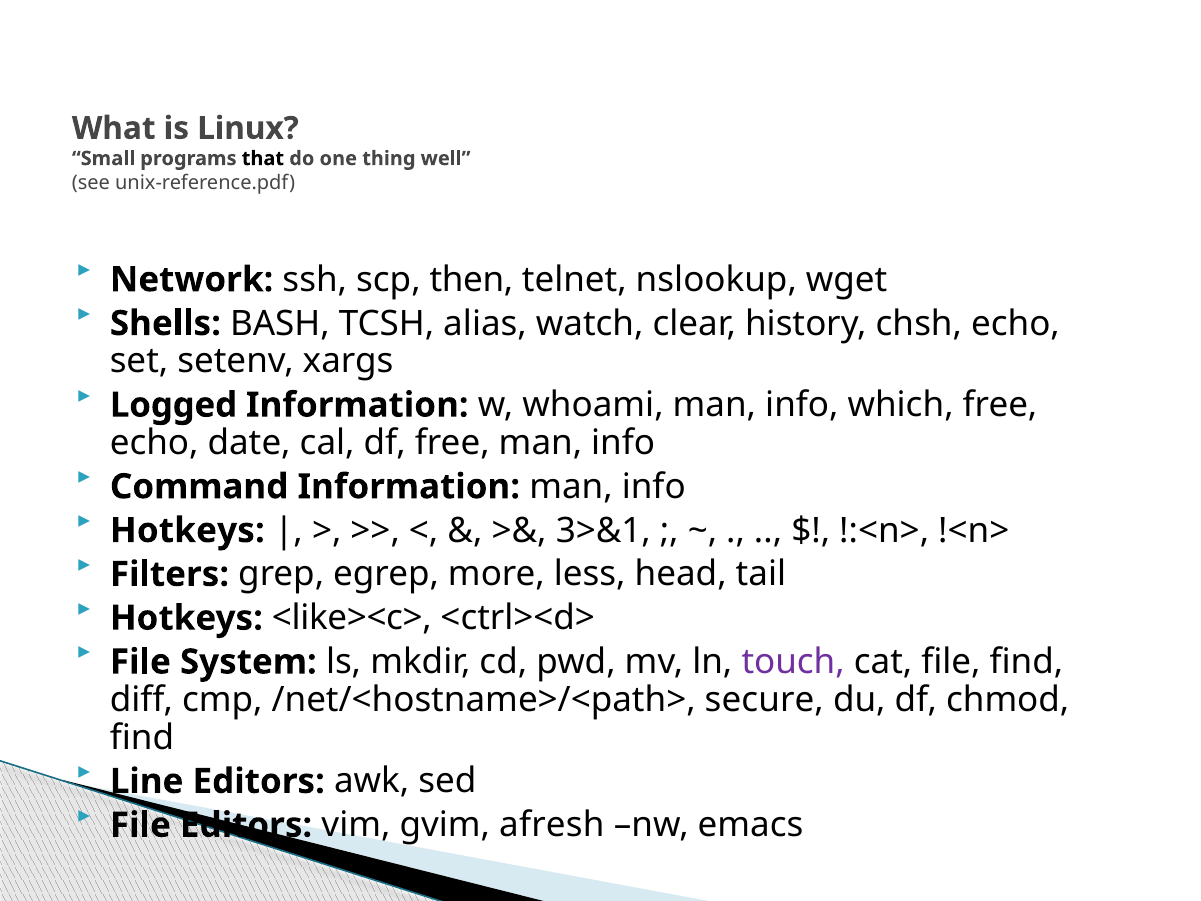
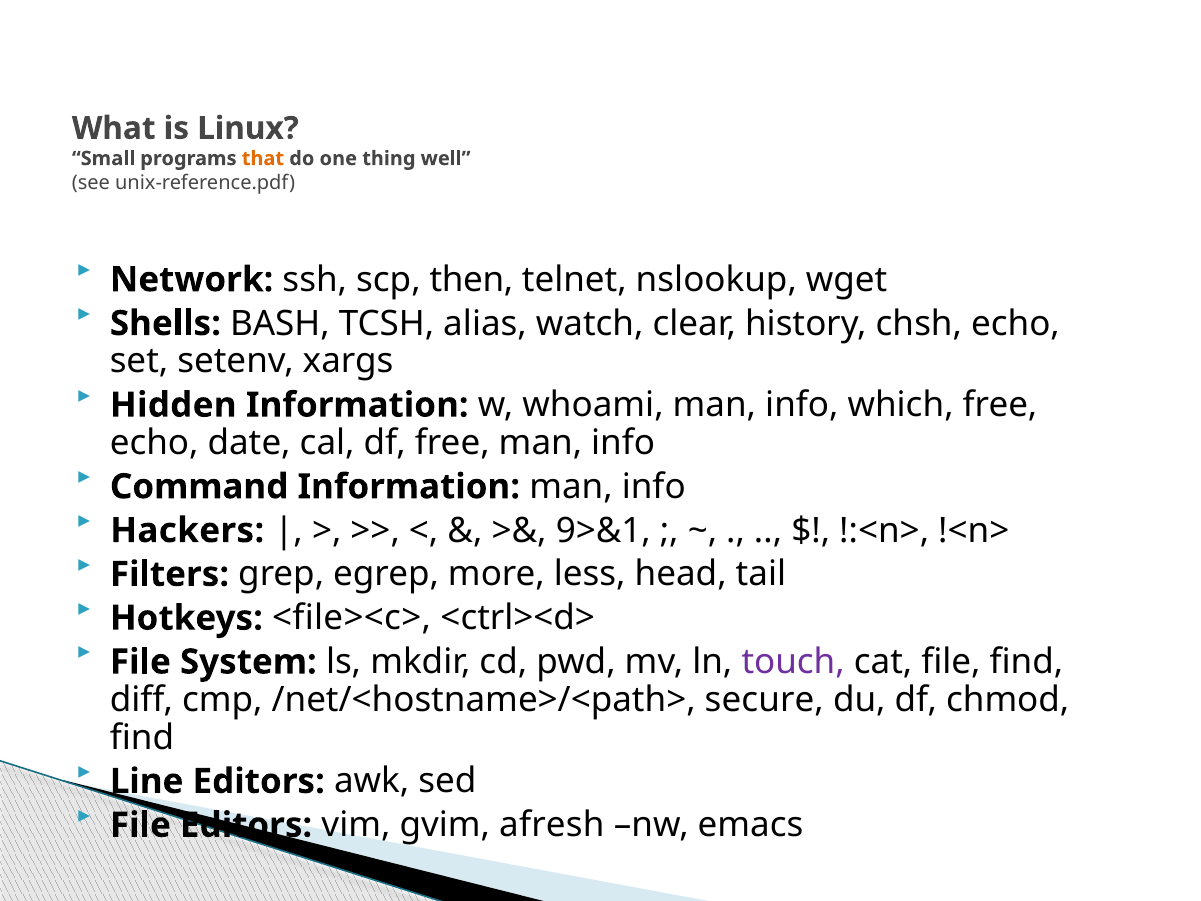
that colour: black -> orange (263, 158)
Logged: Logged -> Hidden (173, 405)
Hotkeys: Hotkeys -> Hackers (187, 530)
3>&1: 3>&1 -> 9>&1 (603, 530)
<like><c>: <like><c> -> <file><c> (352, 618)
